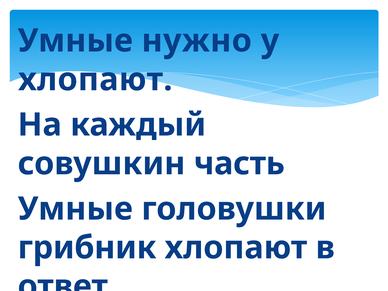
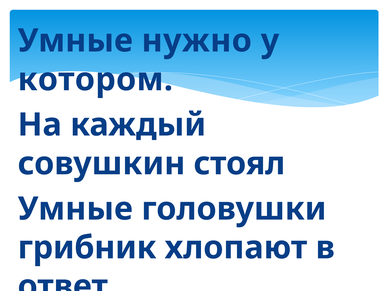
хлопают: хлопают -> котором (95, 80)
часть: часть -> стоял (239, 164)
